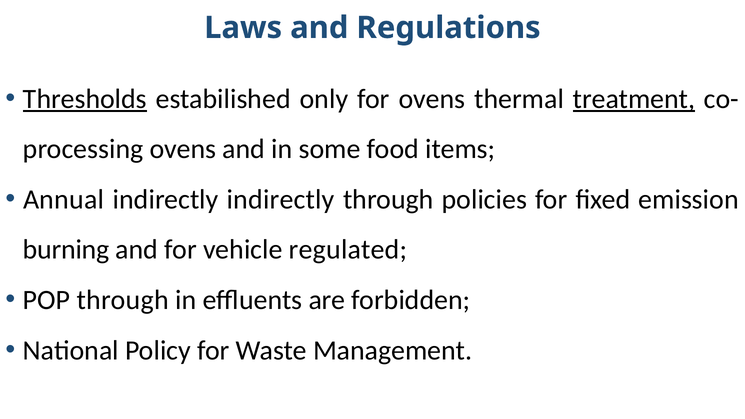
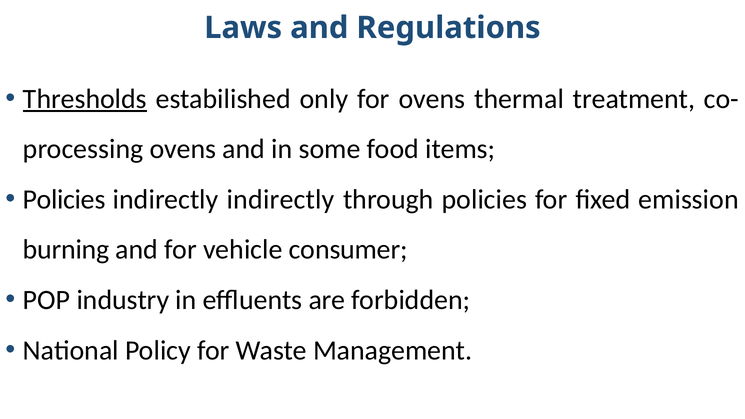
treatment underline: present -> none (634, 99)
Annual: Annual -> Policies (64, 200)
regulated: regulated -> consumer (348, 250)
POP through: through -> industry (123, 300)
